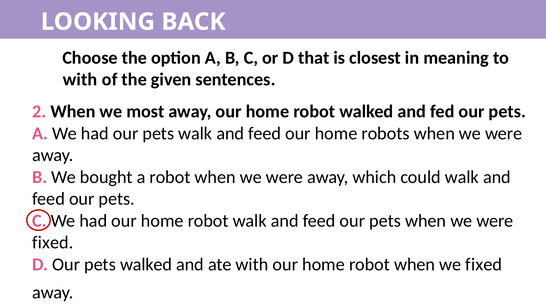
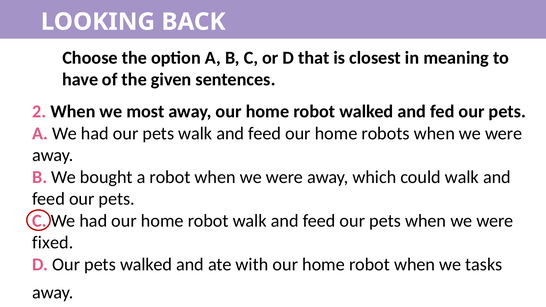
with: with -> have (80, 80)
we fixed: fixed -> tasks (484, 265)
